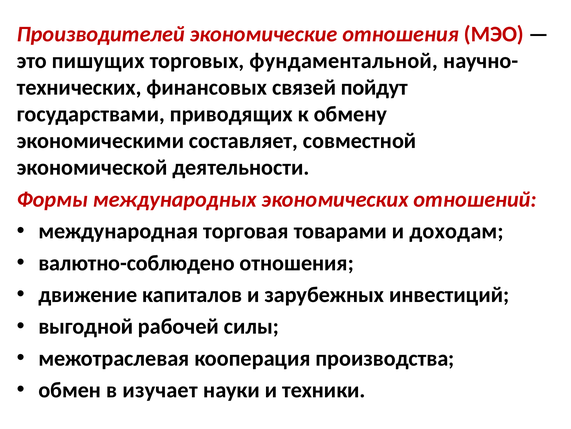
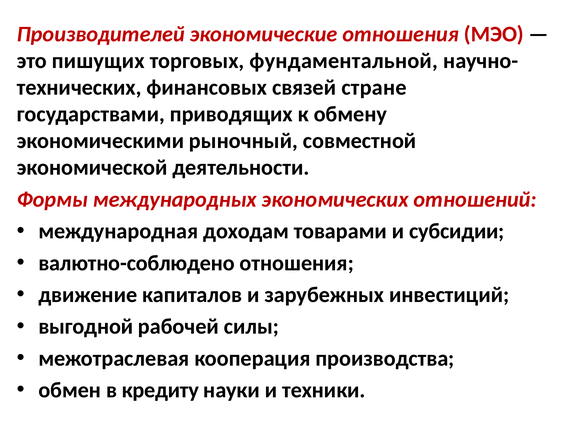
пойдут: пойдут -> стране (374, 87)
составляет: составляет -> рыночный (243, 141)
торговая: торговая -> доходам (246, 231)
доходам: доходам -> субсидии (457, 231)
изучает: изучает -> кредиту (160, 390)
